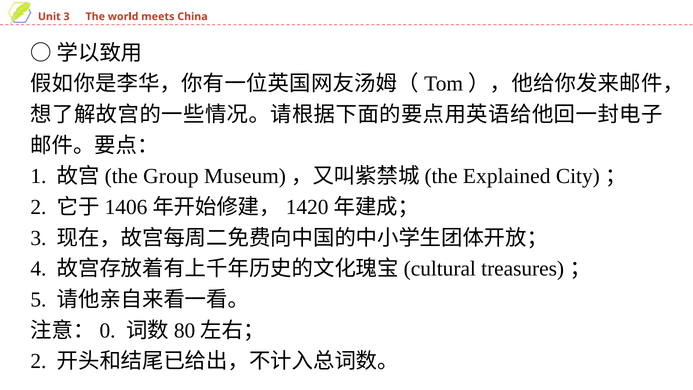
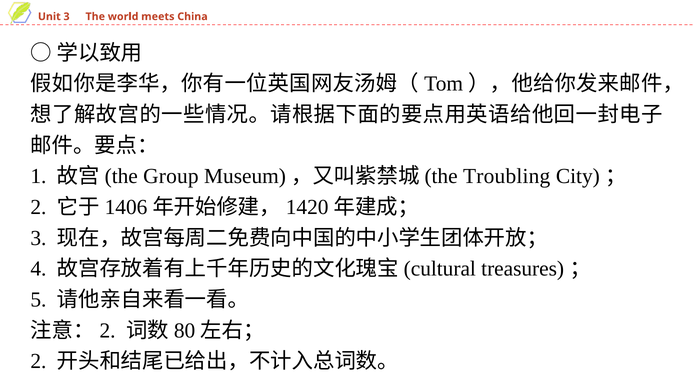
Explained: Explained -> Troubling (507, 176)
0: 0 -> 2 (108, 330)
